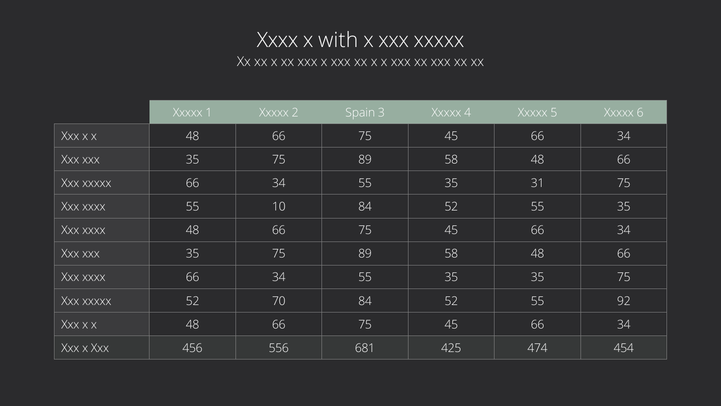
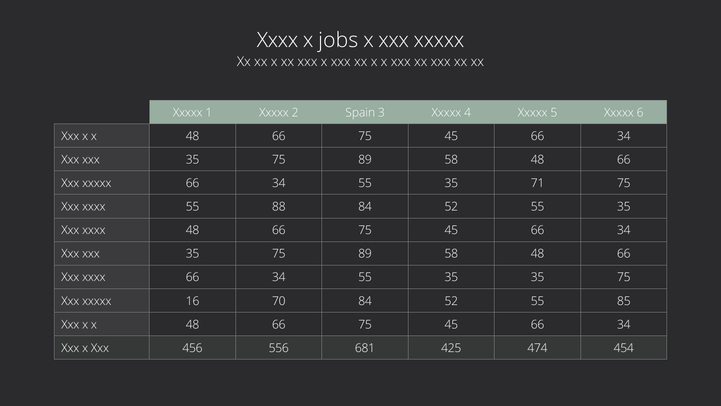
with: with -> jobs (338, 40)
31: 31 -> 71 (538, 183)
10: 10 -> 88 (279, 207)
xxxxx 52: 52 -> 16 (193, 301)
92: 92 -> 85 (624, 301)
